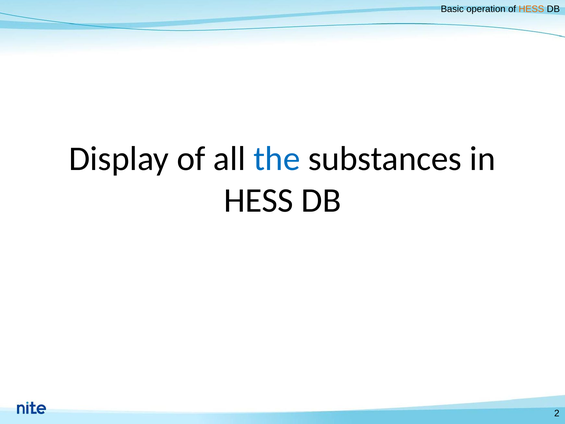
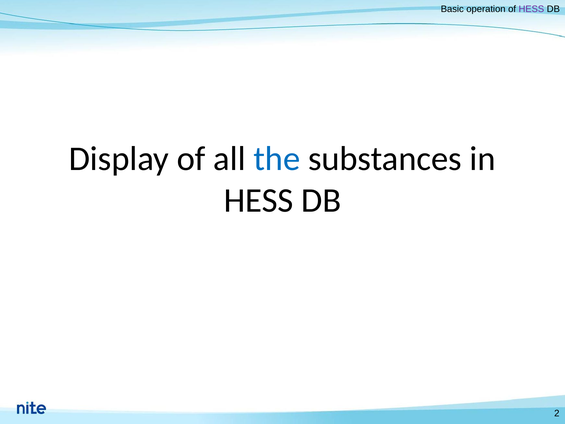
HESS colour: orange -> purple (531, 9)
